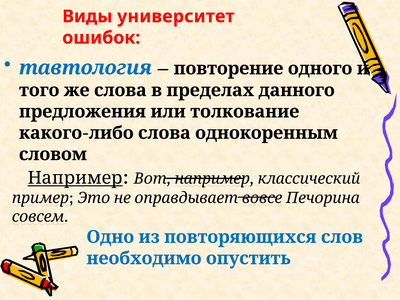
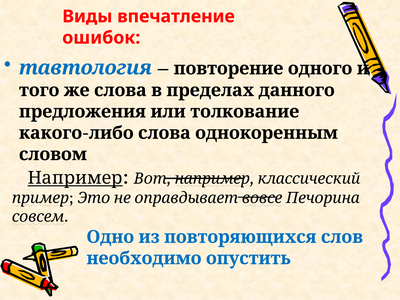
университет: университет -> впечатление (176, 16)
